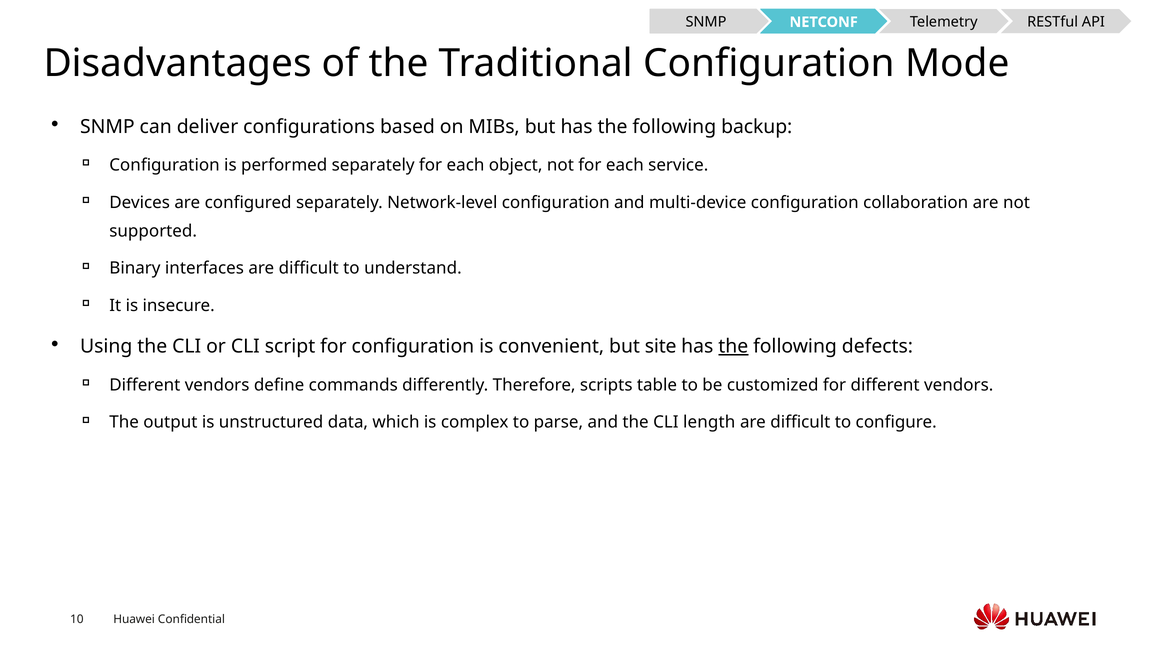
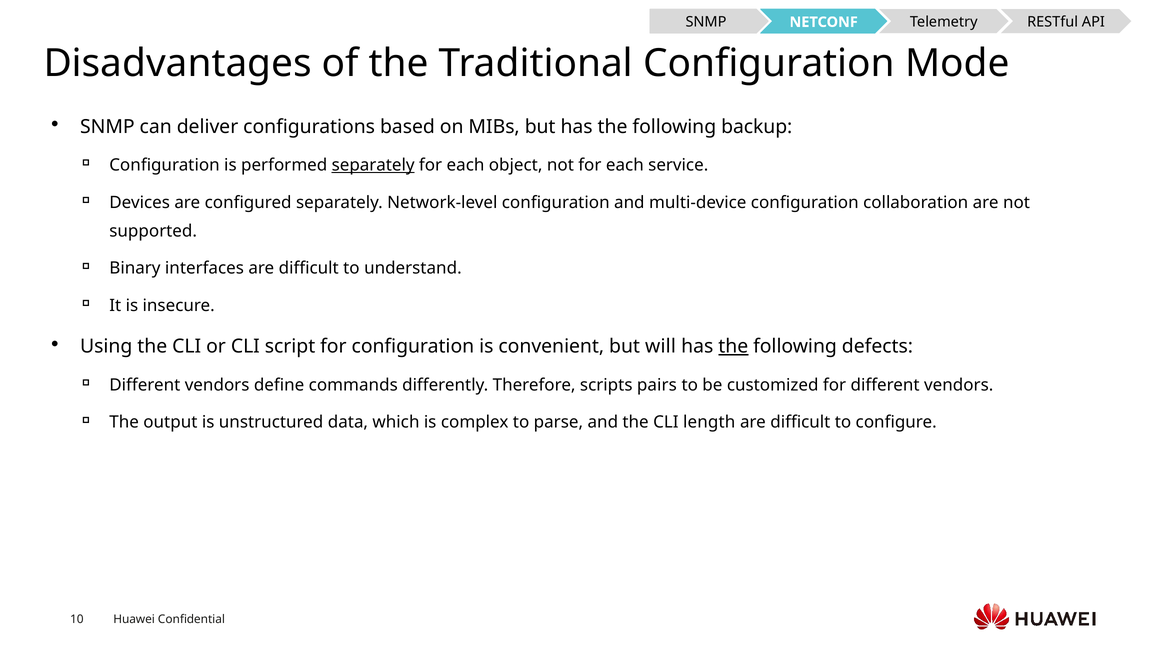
separately underline: none -> present (373, 165)
site: site -> will (660, 347)
table: table -> pairs (657, 385)
